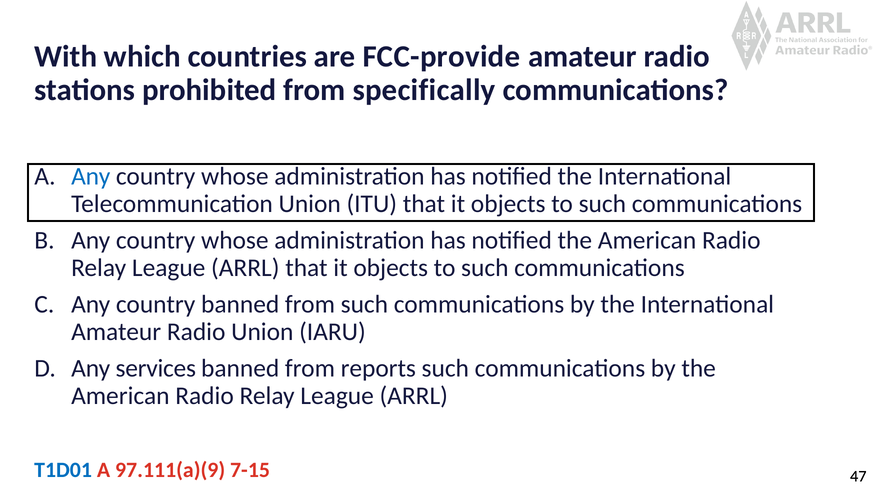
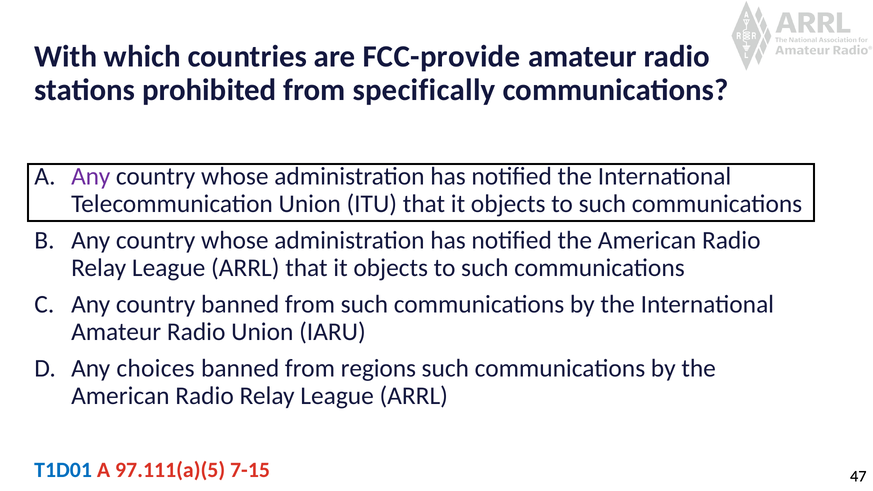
Any colour: blue -> purple (91, 176)
services: services -> choices (156, 368)
reports: reports -> regions (378, 368)
97.111(a)(9: 97.111(a)(9 -> 97.111(a)(5 (170, 470)
